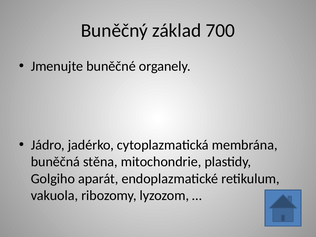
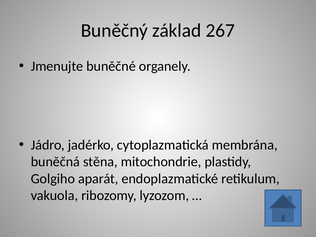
700: 700 -> 267 (220, 31)
